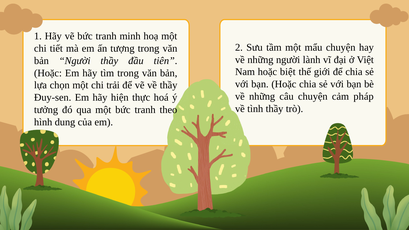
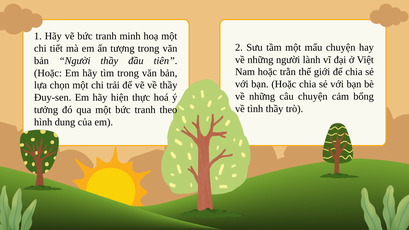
biệt: biệt -> trằn (288, 72)
pháp: pháp -> bổng (364, 96)
